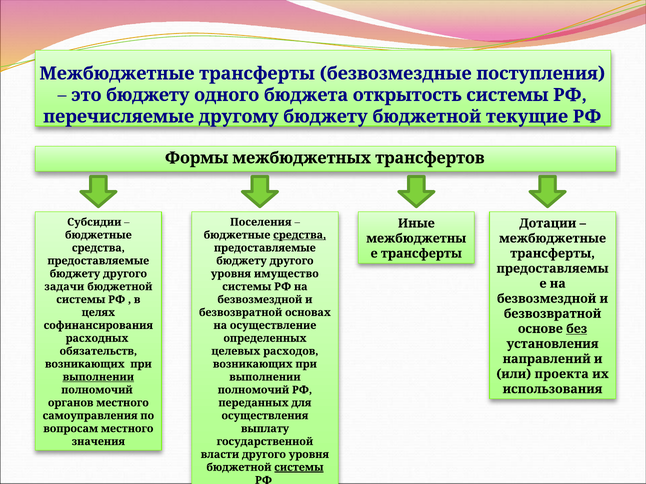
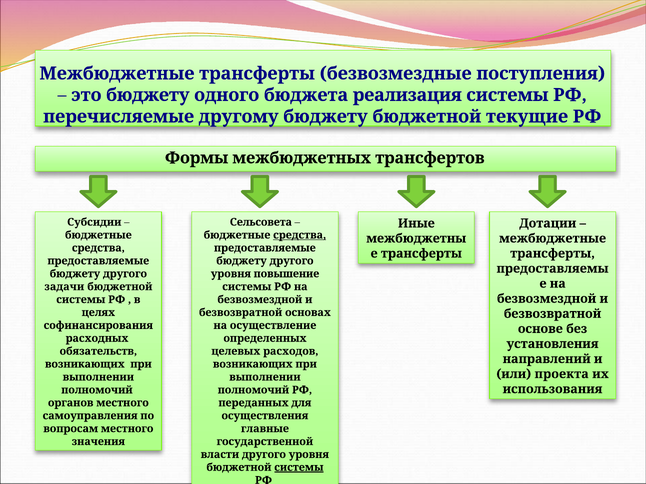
открытость: открытость -> реализация (407, 95)
Поселения: Поселения -> Сельсовета (261, 222)
имущество: имущество -> повышение (286, 274)
без underline: present -> none (577, 329)
выполнении underline: present -> none (98, 377)
выплату: выплату -> главные (265, 429)
